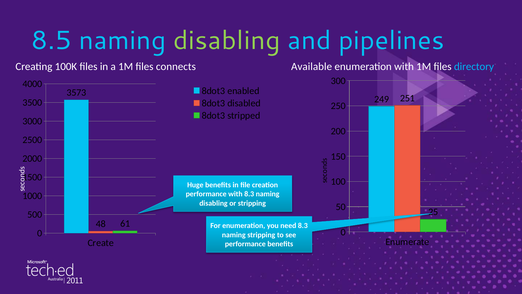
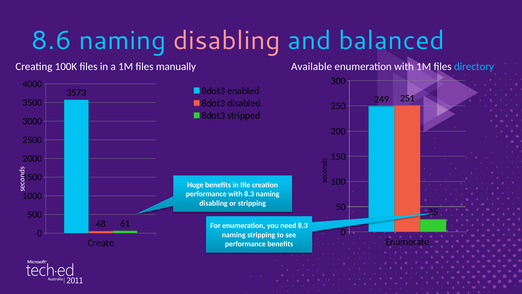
8.5: 8.5 -> 8.6 (51, 41)
disabling colour: light green -> pink (227, 41)
pipelines: pipelines -> balanced (391, 41)
connects: connects -> manually (176, 67)
